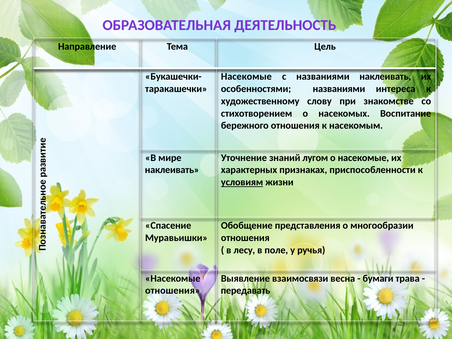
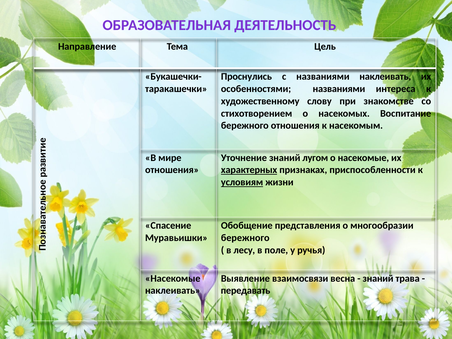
Насекомые: Насекомые -> Проснулись (246, 77)
наклеивать: наклеивать -> отношения (172, 170)
характерных underline: none -> present (249, 170)
отношения: отношения -> бережного (245, 238)
бумаги: бумаги -> знаний (378, 278)
отношения: отношения -> наклеивать (173, 291)
